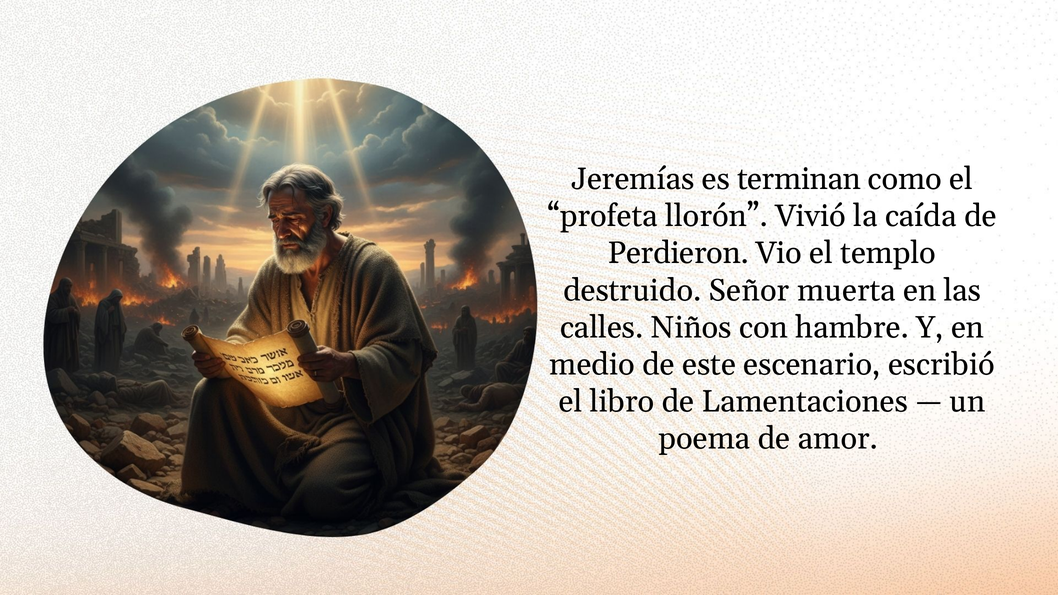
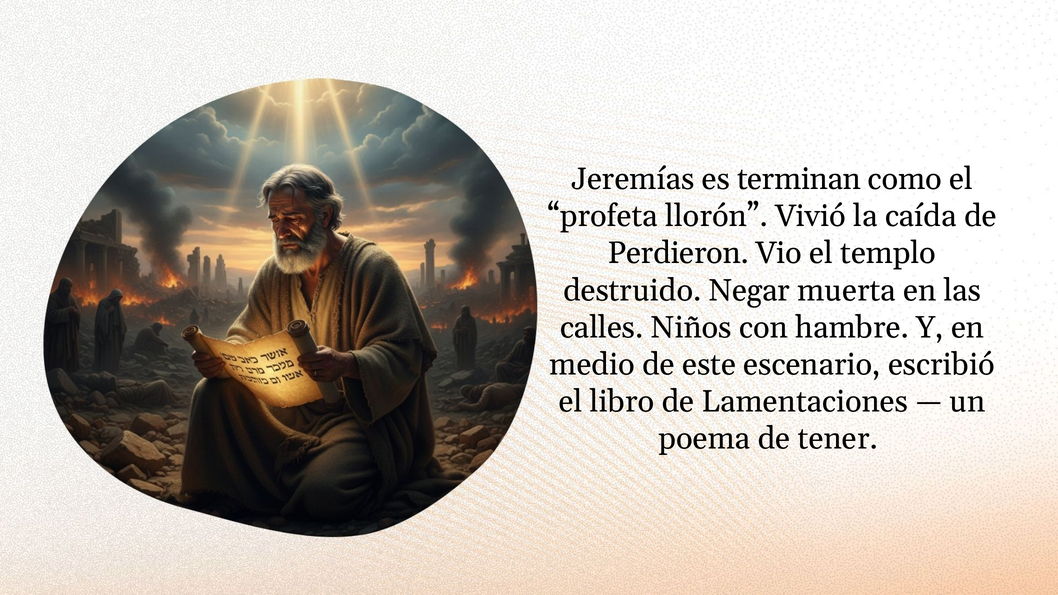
Señor: Señor -> Negar (749, 290)
amor: amor -> tener (838, 439)
